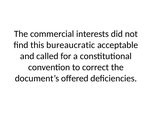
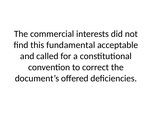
bureaucratic: bureaucratic -> fundamental (71, 45)
